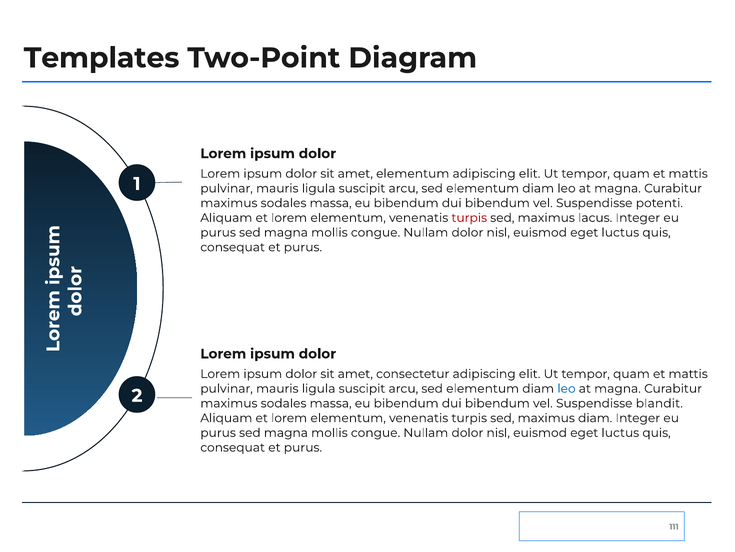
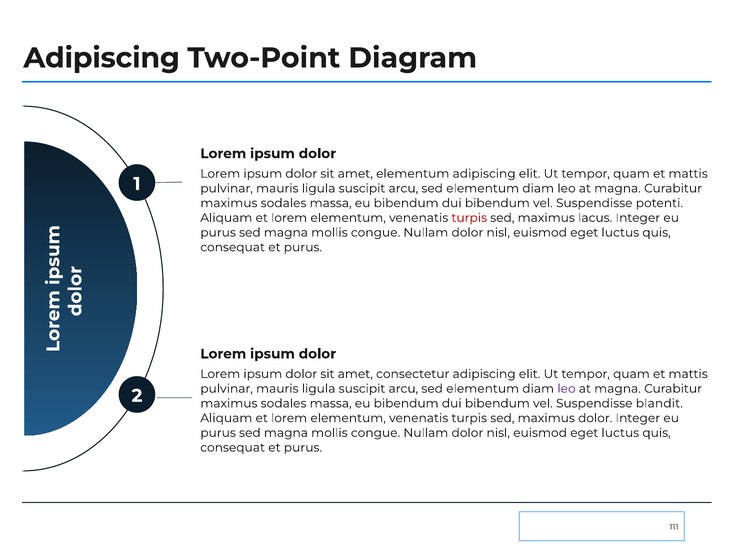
Templates: Templates -> Adipiscing (102, 58)
leo colour: blue -> purple (566, 388)
maximus diam: diam -> dolor (595, 418)
